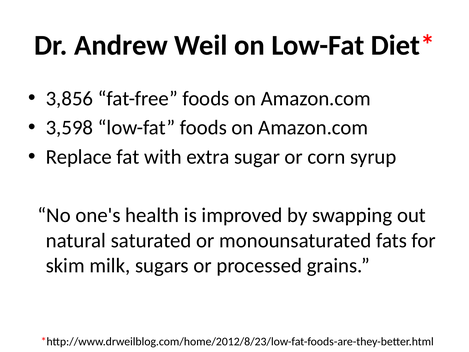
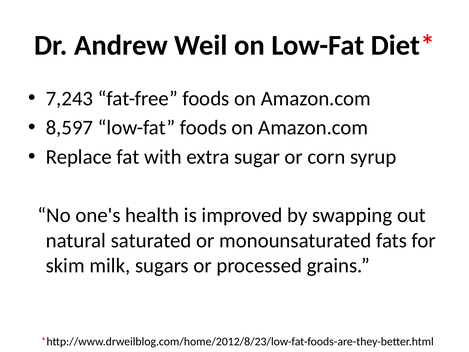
3,856: 3,856 -> 7,243 (69, 98)
3,598: 3,598 -> 8,597 (69, 128)
